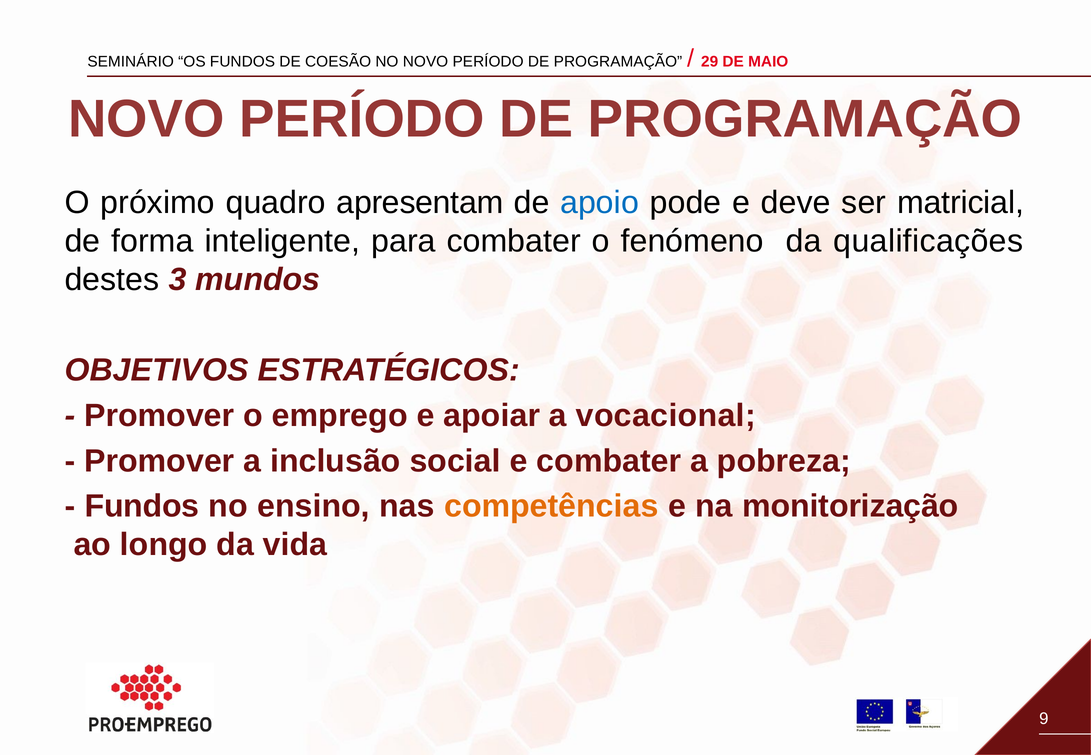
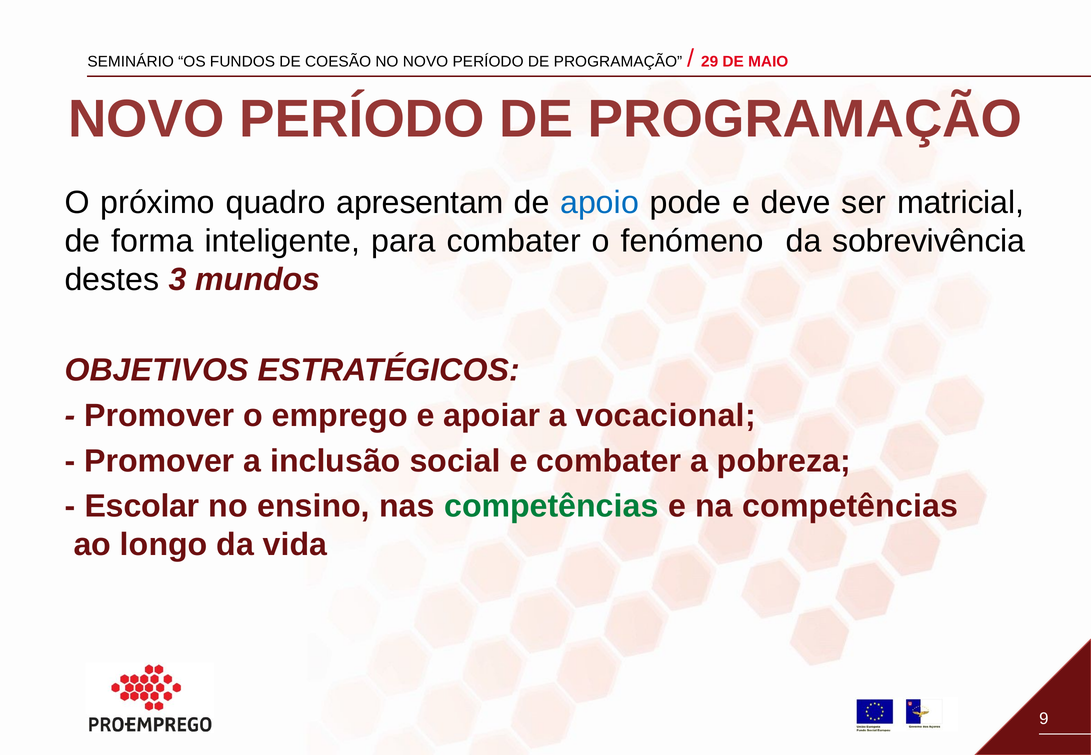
qualificações: qualificações -> sobrevivência (929, 241)
Fundos: Fundos -> Escolar (142, 506)
competências colour: orange -> green (551, 506)
na monitorização: monitorização -> competências (850, 506)
